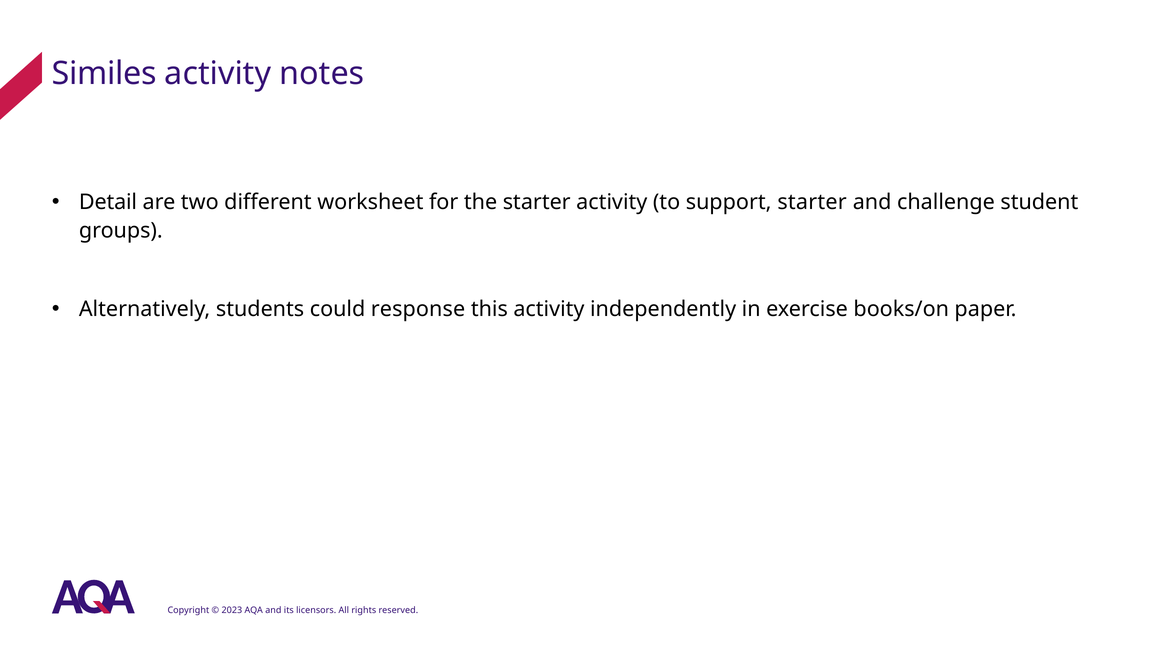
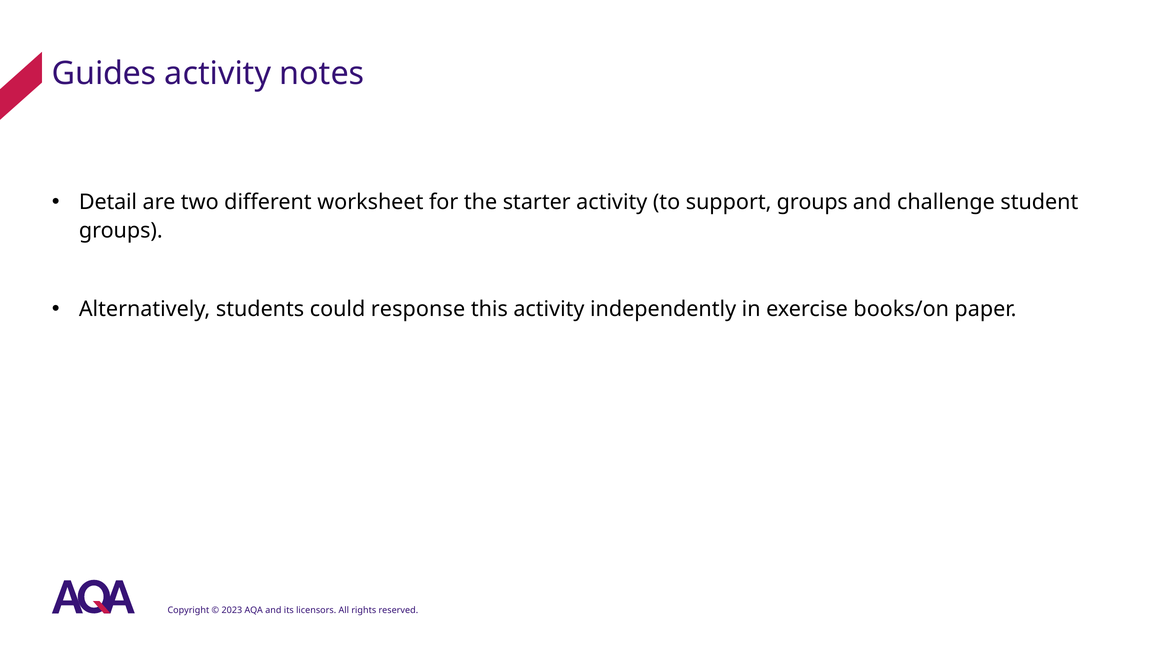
Similes: Similes -> Guides (104, 73)
support starter: starter -> groups (812, 202)
